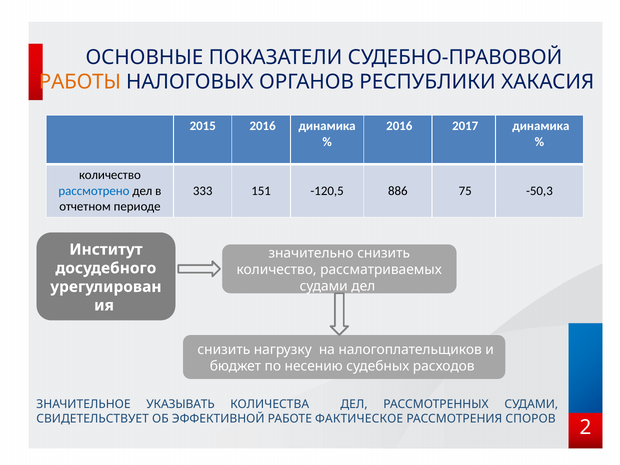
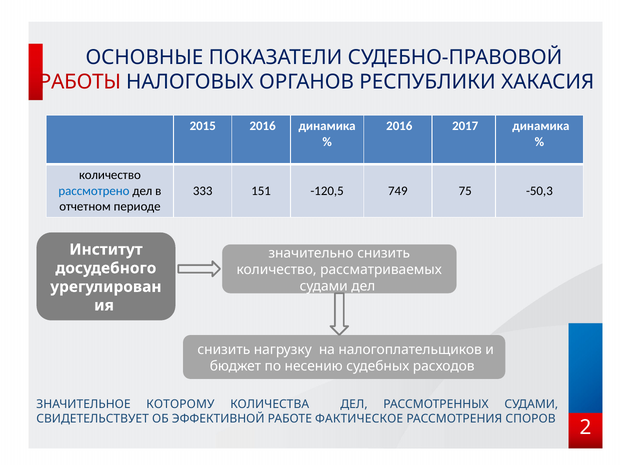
РАБОТЫ colour: orange -> red (80, 82)
886: 886 -> 749 (398, 191)
УКАЗЫВАТЬ: УКАЗЫВАТЬ -> КОТОРОМУ (180, 404)
